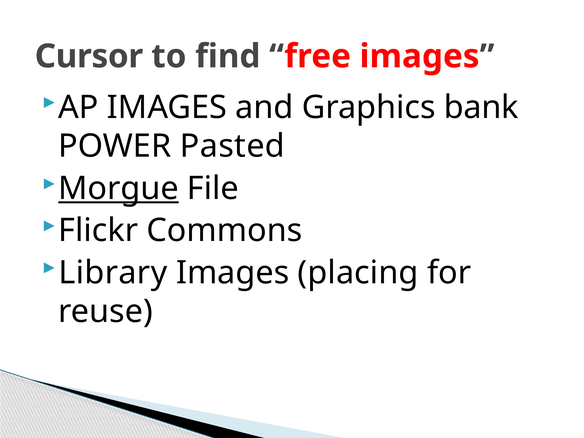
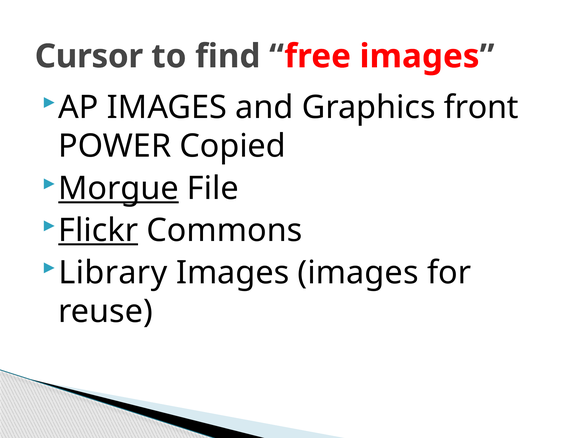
bank: bank -> front (481, 107)
Pasted: Pasted -> Copied (233, 146)
Flickr underline: none -> present (98, 231)
Images placing: placing -> images (358, 273)
